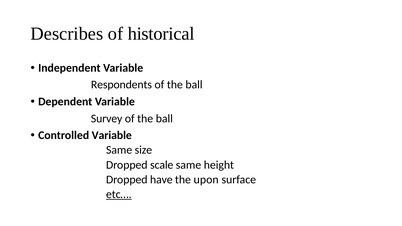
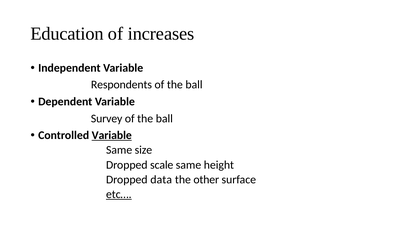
Describes: Describes -> Education (67, 34)
historical: historical -> increases (161, 34)
Variable underline: none -> present (112, 135)
have: have -> data (161, 180)
upon: upon -> other (206, 180)
